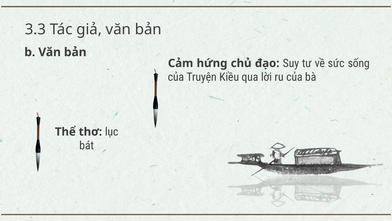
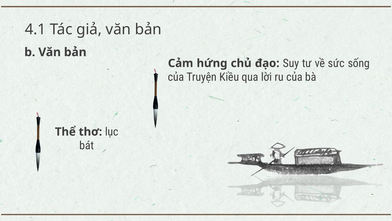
3.3: 3.3 -> 4.1 (35, 29)
